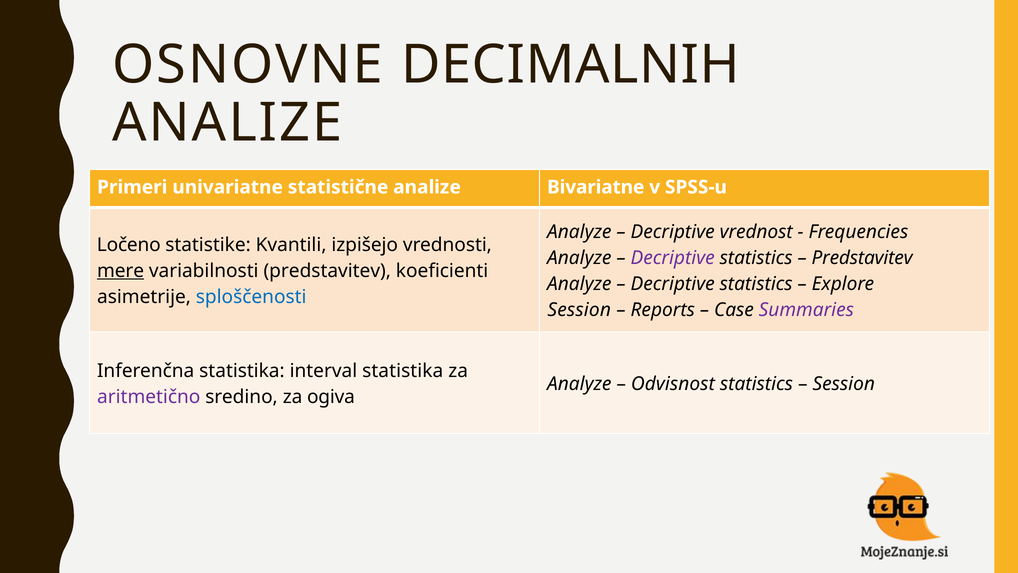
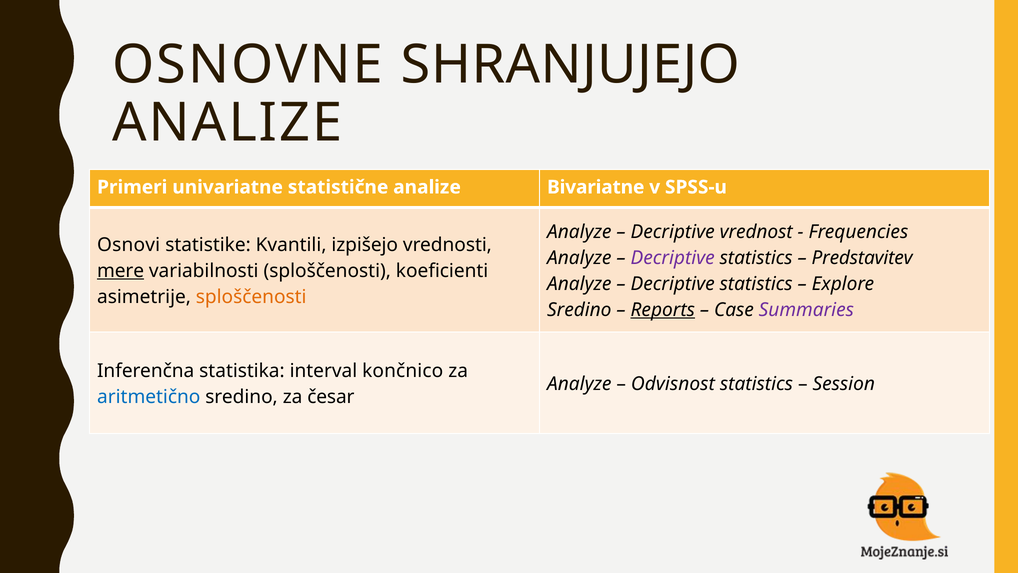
DECIMALNIH: DECIMALNIH -> SHRANJUJEJO (571, 65)
Ločeno: Ločeno -> Osnovi (129, 245)
variabilnosti predstavitev: predstavitev -> sploščenosti (327, 271)
sploščenosti colour: blue -> orange (251, 297)
Session: Session -> Sredino (579, 310)
Reports underline: none -> present (663, 310)
interval statistika: statistika -> končnico (403, 371)
aritmetično colour: purple -> blue (149, 396)
ogiva: ogiva -> česar (331, 396)
